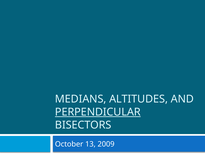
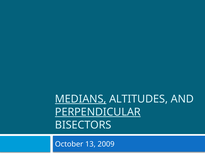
MEDIANS underline: none -> present (81, 99)
